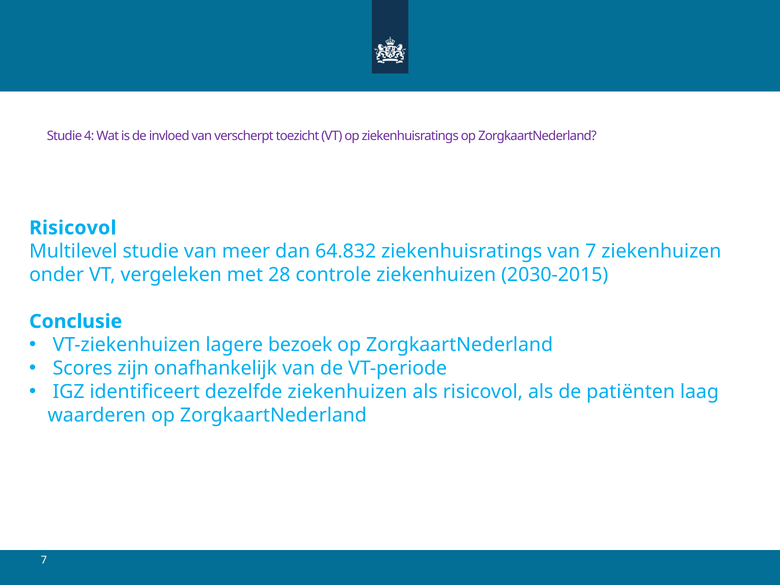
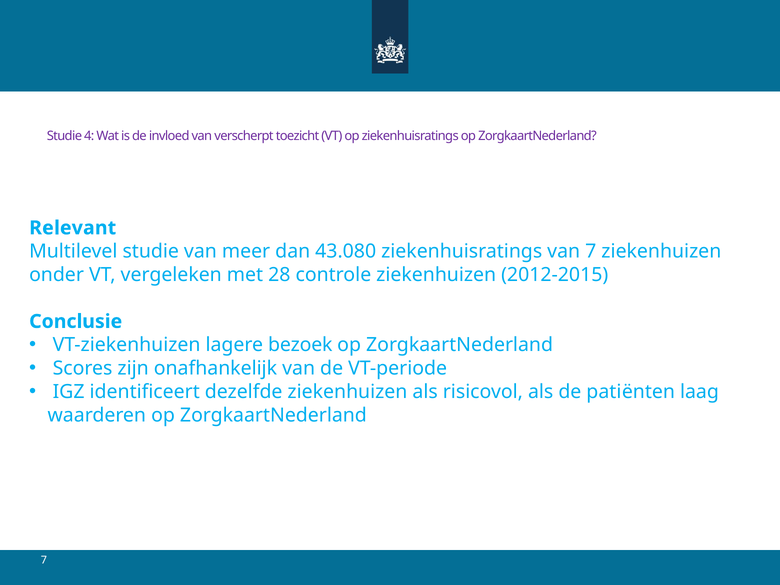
Risicovol: Risicovol -> Relevant (73, 228)
64.832: 64.832 -> 43.080 (346, 251)
2030-2015: 2030-2015 -> 2012-2015 (555, 275)
